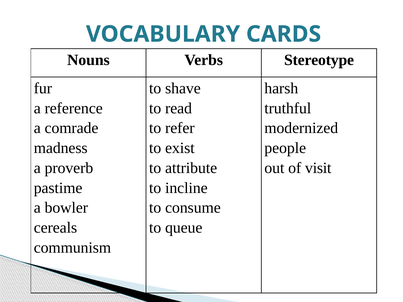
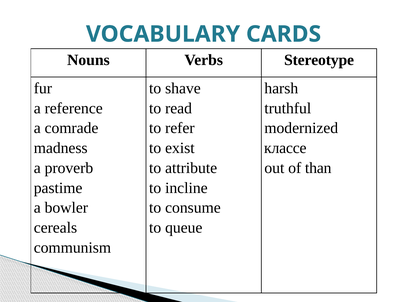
people: people -> классе (285, 148)
visit: visit -> than (318, 168)
